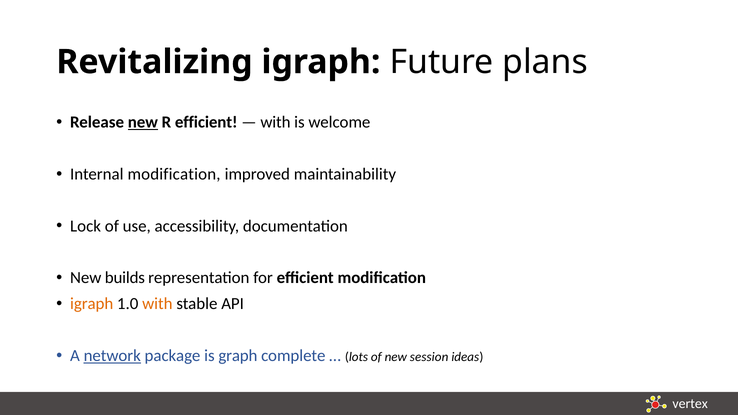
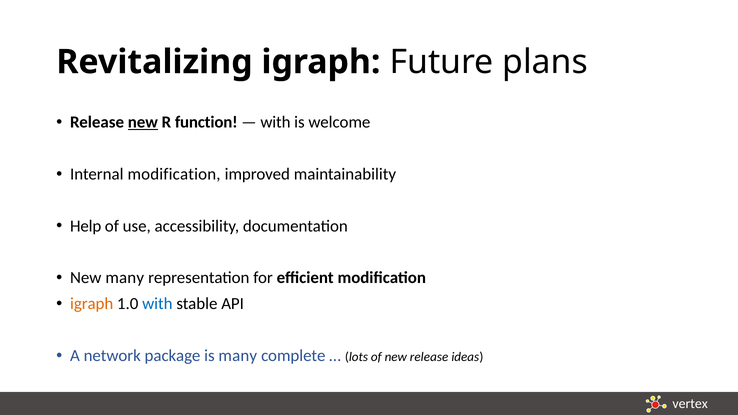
R efficient: efficient -> function (206, 122)
Lock: Lock -> Help (86, 226)
New builds: builds -> many (125, 278)
with colour: orange -> blue (157, 304)
network underline: present -> none (112, 356)
is graph: graph -> many (238, 356)
new session: session -> release (429, 357)
